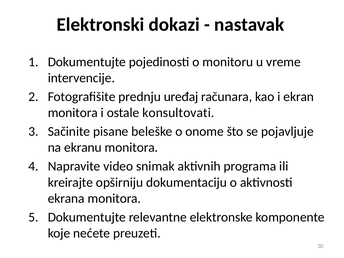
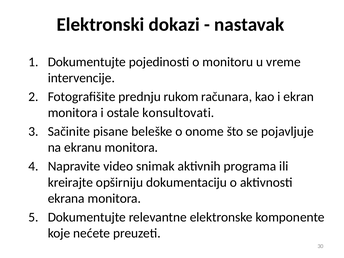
uređaj: uređaj -> rukom (181, 97)
